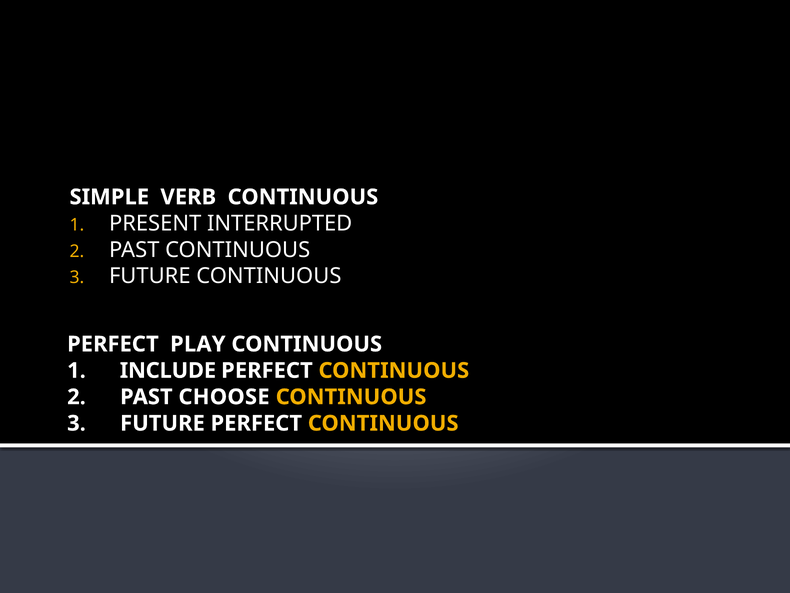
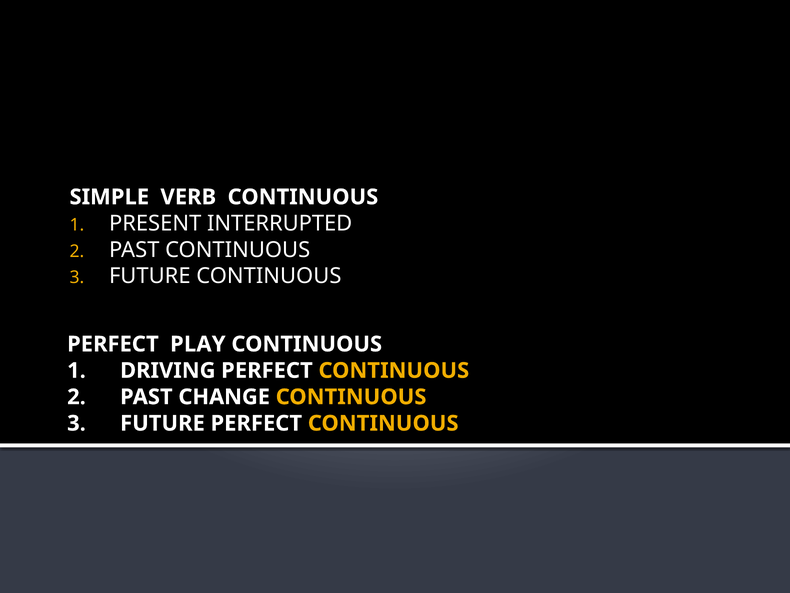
INCLUDE: INCLUDE -> DRIVING (168, 370)
CHOOSE: CHOOSE -> CHANGE (224, 397)
